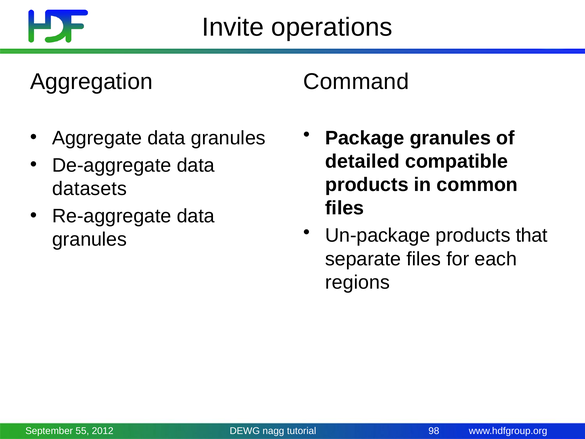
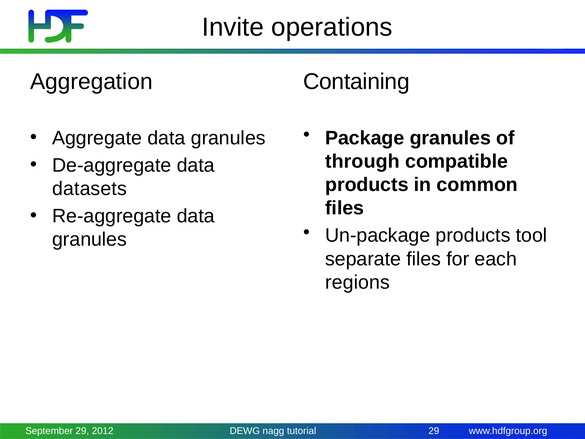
Command: Command -> Containing (356, 82)
detailed: detailed -> through (362, 161)
that: that -> tool (532, 235)
September 55: 55 -> 29 (82, 431)
tutorial 98: 98 -> 29 (434, 431)
